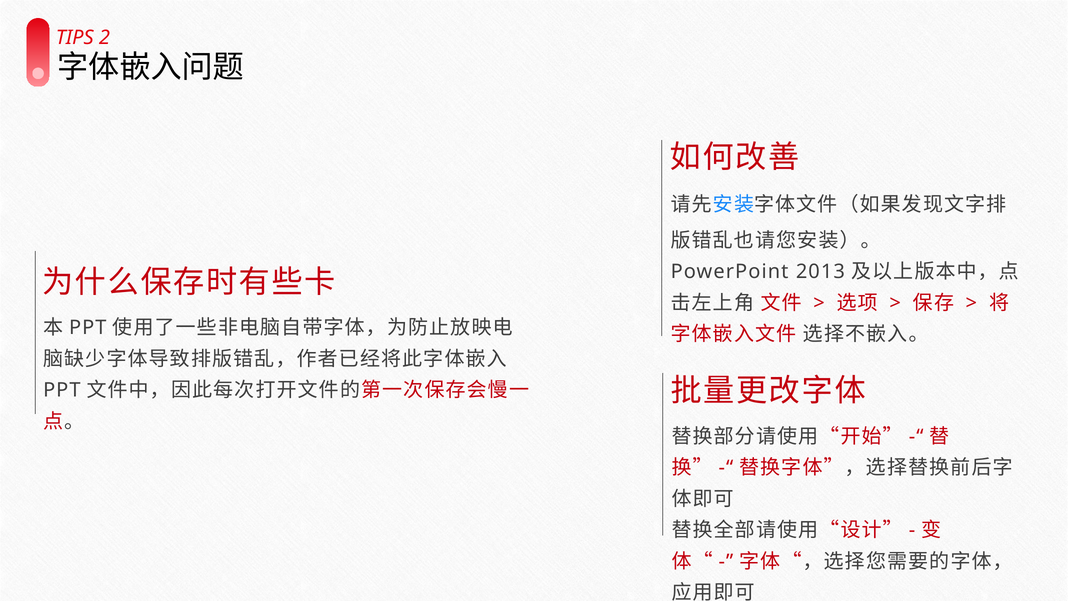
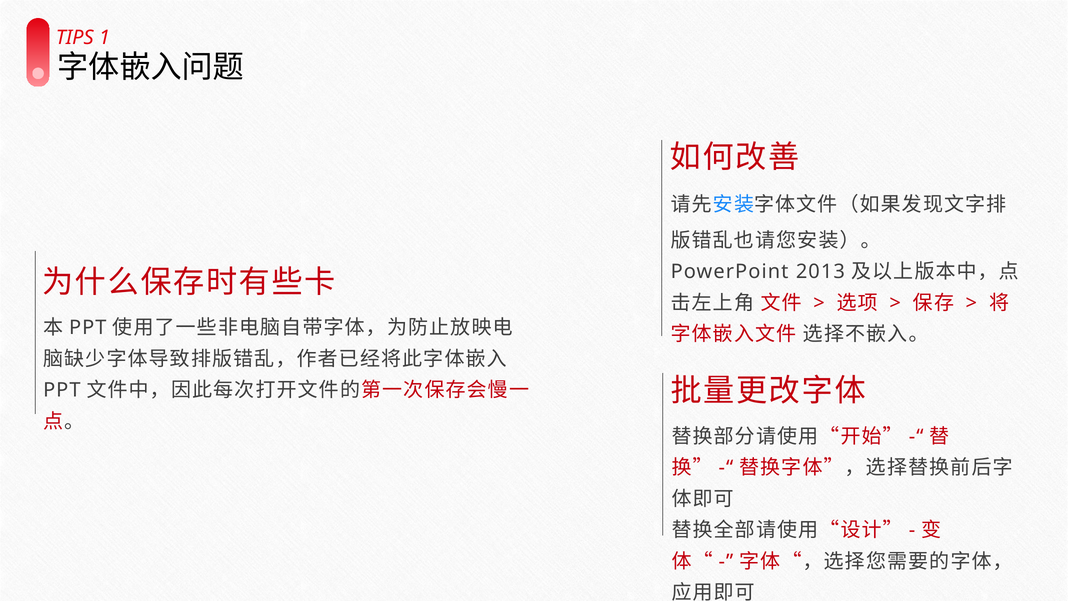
2: 2 -> 1 (104, 38)
